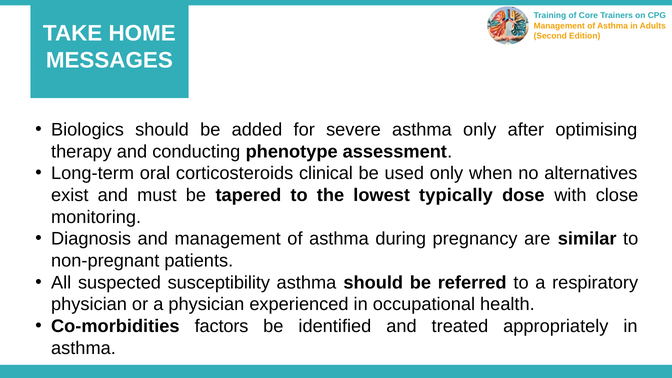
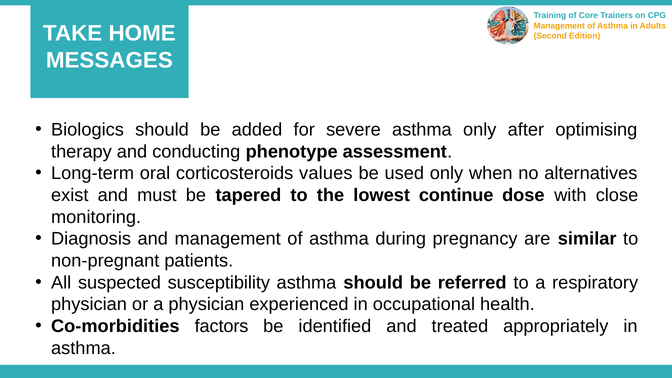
clinical: clinical -> values (326, 173)
typically: typically -> continue (456, 195)
